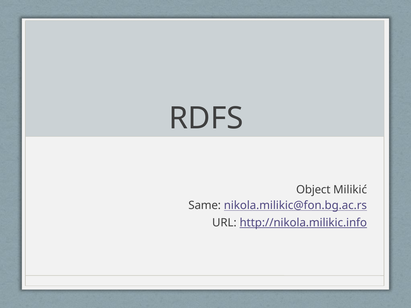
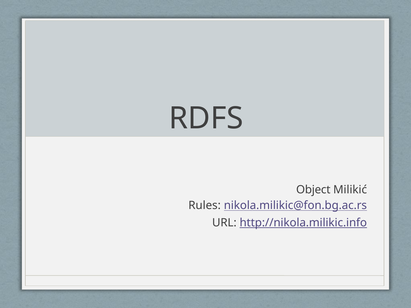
Same: Same -> Rules (205, 205)
